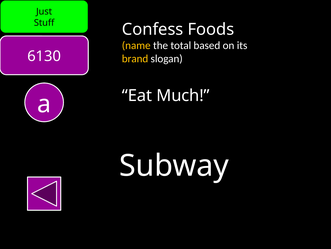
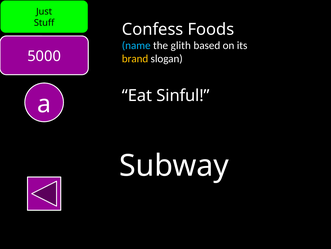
name colour: yellow -> light blue (136, 45)
total: total -> glith (181, 45)
6130: 6130 -> 5000 (44, 56)
Much: Much -> Sinful (183, 95)
